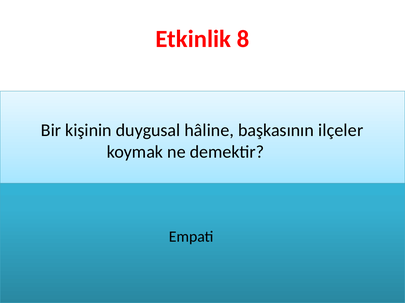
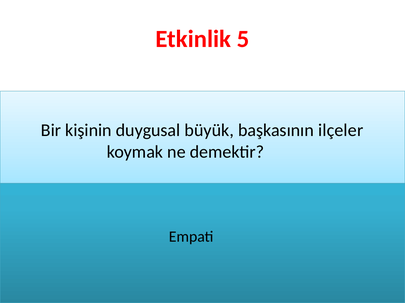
8: 8 -> 5 (243, 39)
hâline: hâline -> büyük (209, 131)
